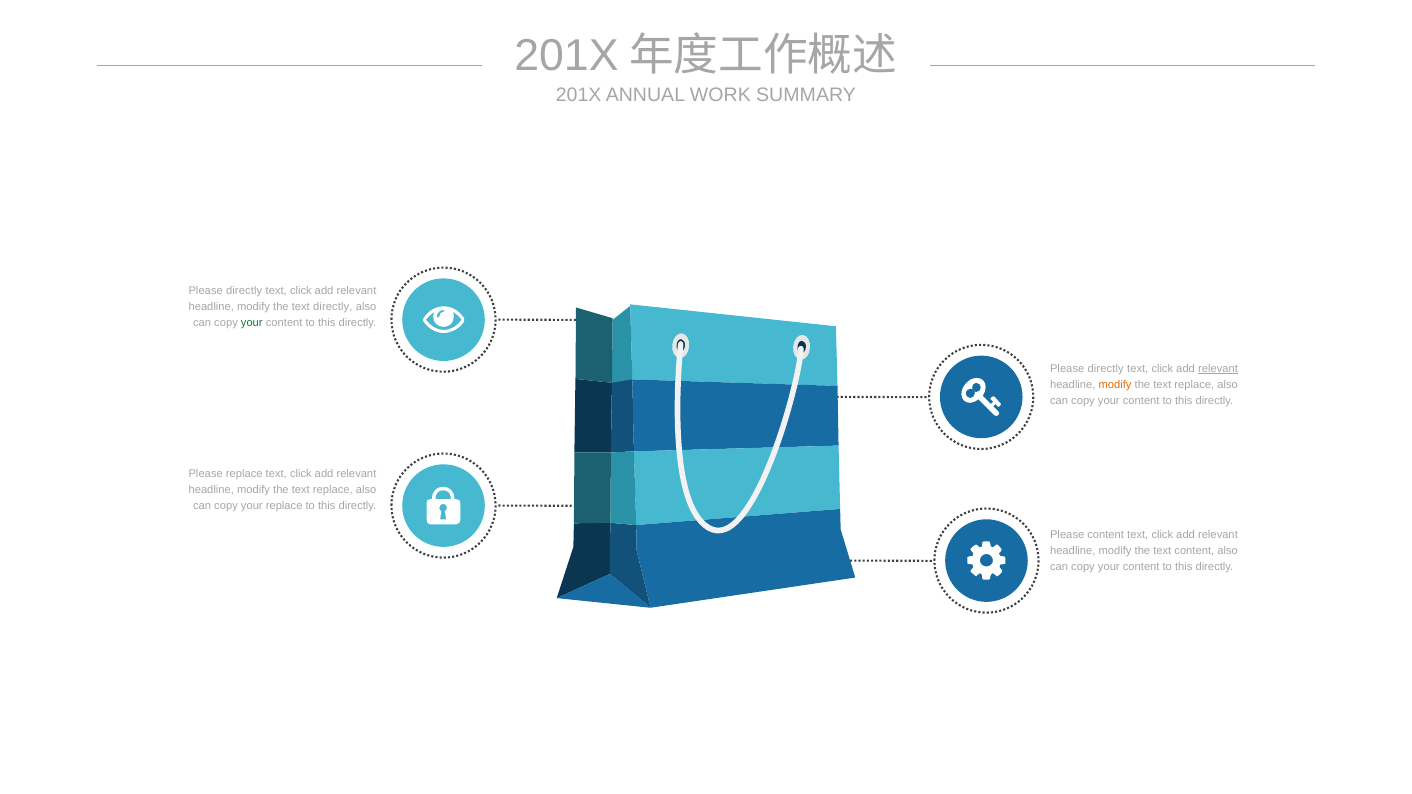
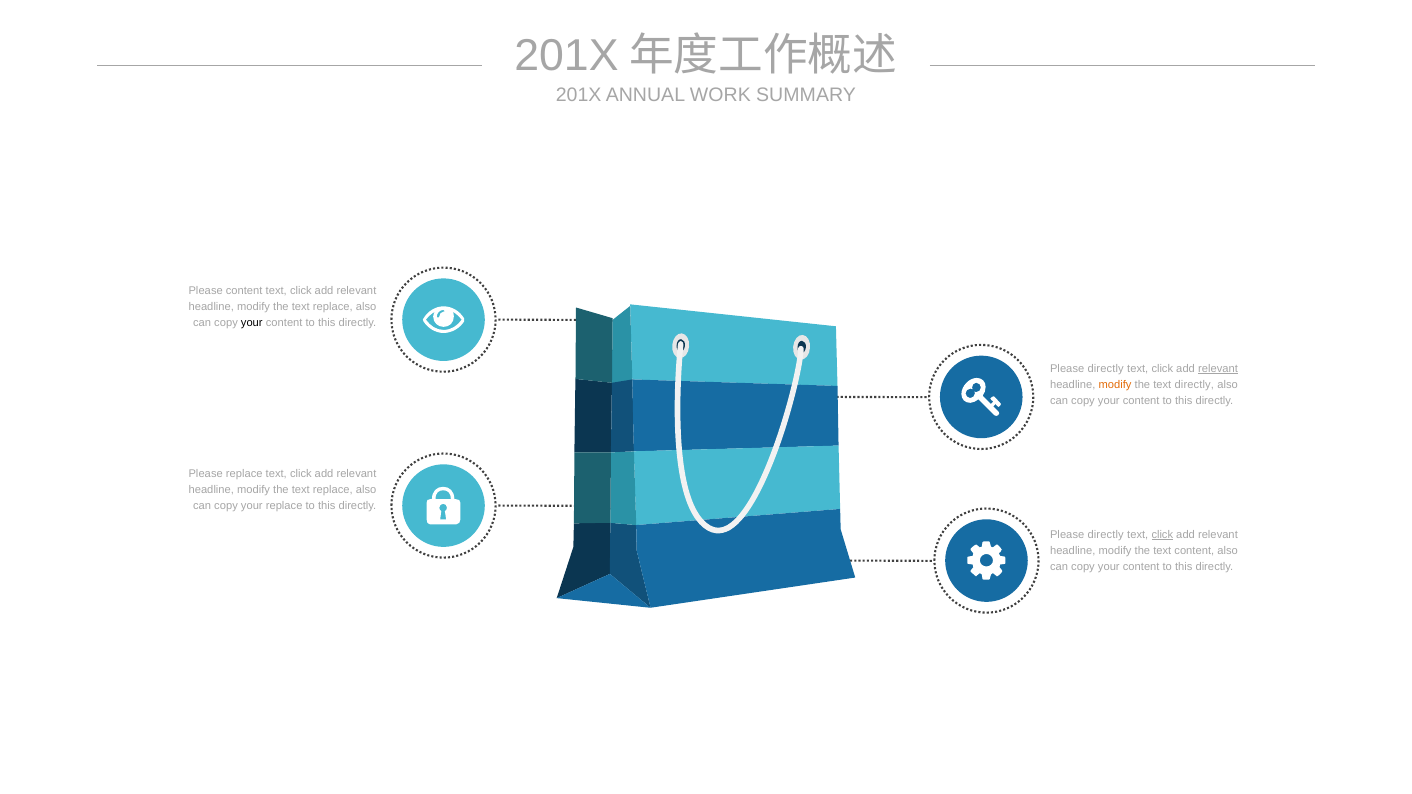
directly: directly -> content (244, 291)
directly: directly -> replace (333, 307)
your colour: green -> black (252, 323)
replace: replace -> directly (1194, 385)
content: content -> directly (1106, 535)
click underline: none -> present (1162, 535)
